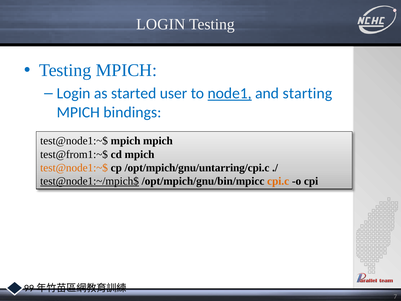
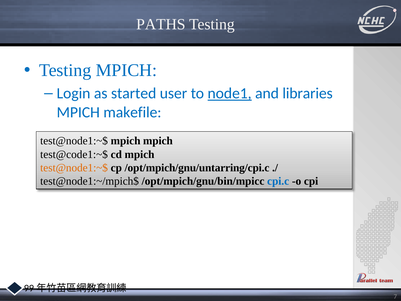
LOGIN: LOGIN -> PATHS (161, 24)
starting: starting -> libraries (308, 93)
bindings: bindings -> makefile (132, 112)
test@from1:~$: test@from1:~$ -> test@code1:~$ (74, 154)
test@node1:~/mpich$ underline: present -> none (90, 181)
cpi.c colour: orange -> blue (278, 181)
